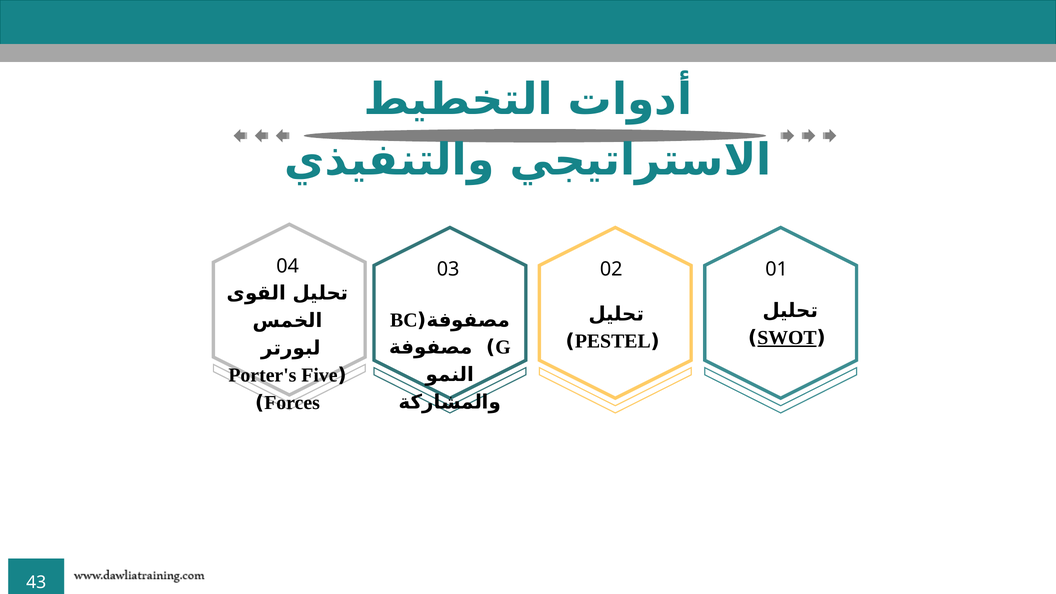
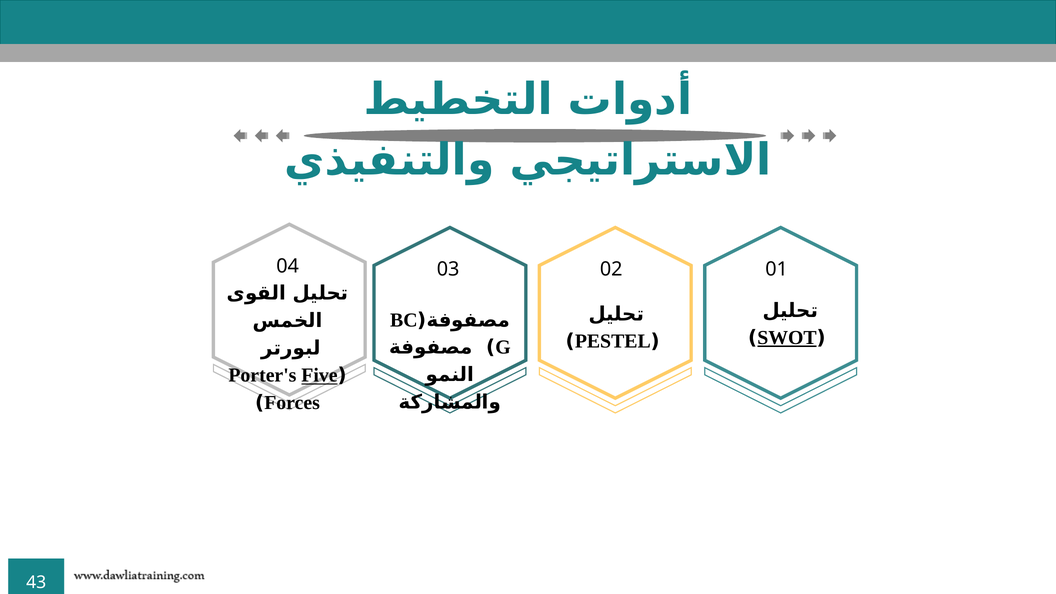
Five underline: none -> present (319, 375)
